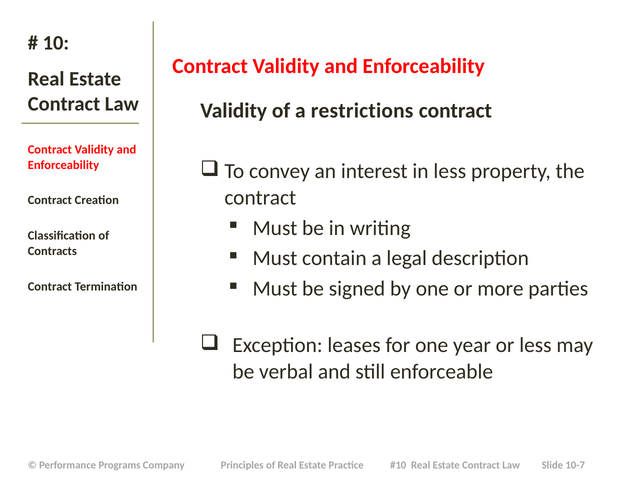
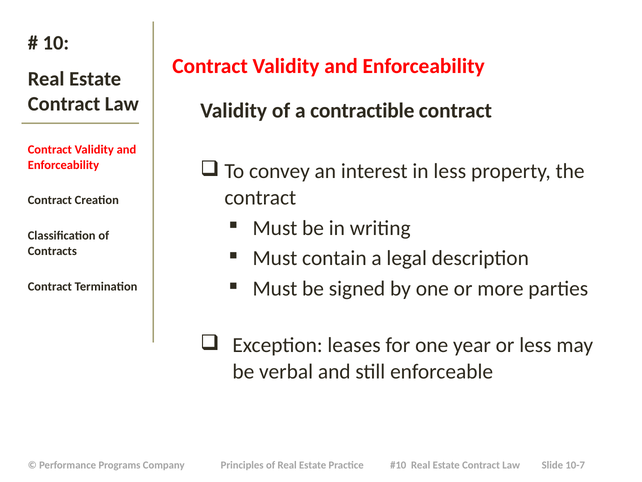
restrictions: restrictions -> contractible (362, 110)
